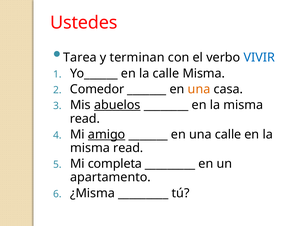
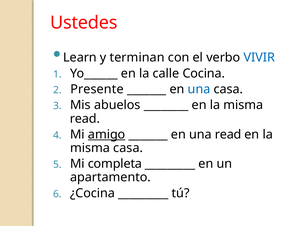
Tarea: Tarea -> Learn (80, 58)
calle Misma: Misma -> Cocina (204, 74)
Comedor: Comedor -> Presente (97, 89)
una colour: orange -> blue (199, 89)
abuelos underline: present -> none (117, 105)
una calle: calle -> read (228, 135)
read: read -> casa (128, 148)
¿Misma: ¿Misma -> ¿Cocina (93, 194)
